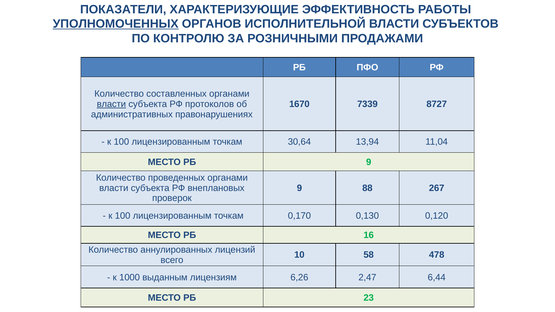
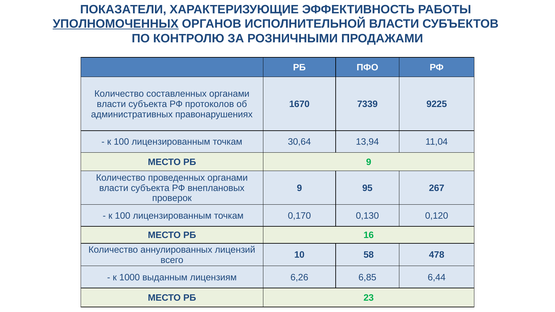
власти underline: present -> none (111, 104)
8727: 8727 -> 9225 (437, 104)
88: 88 -> 95 (367, 188)
2,47: 2,47 -> 6,85 (367, 278)
